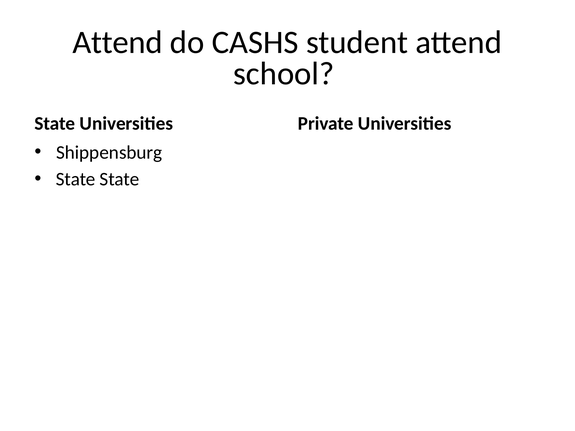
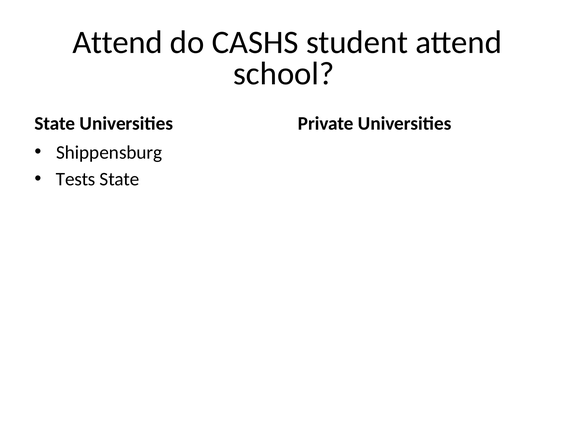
State: State -> Tests (76, 179)
